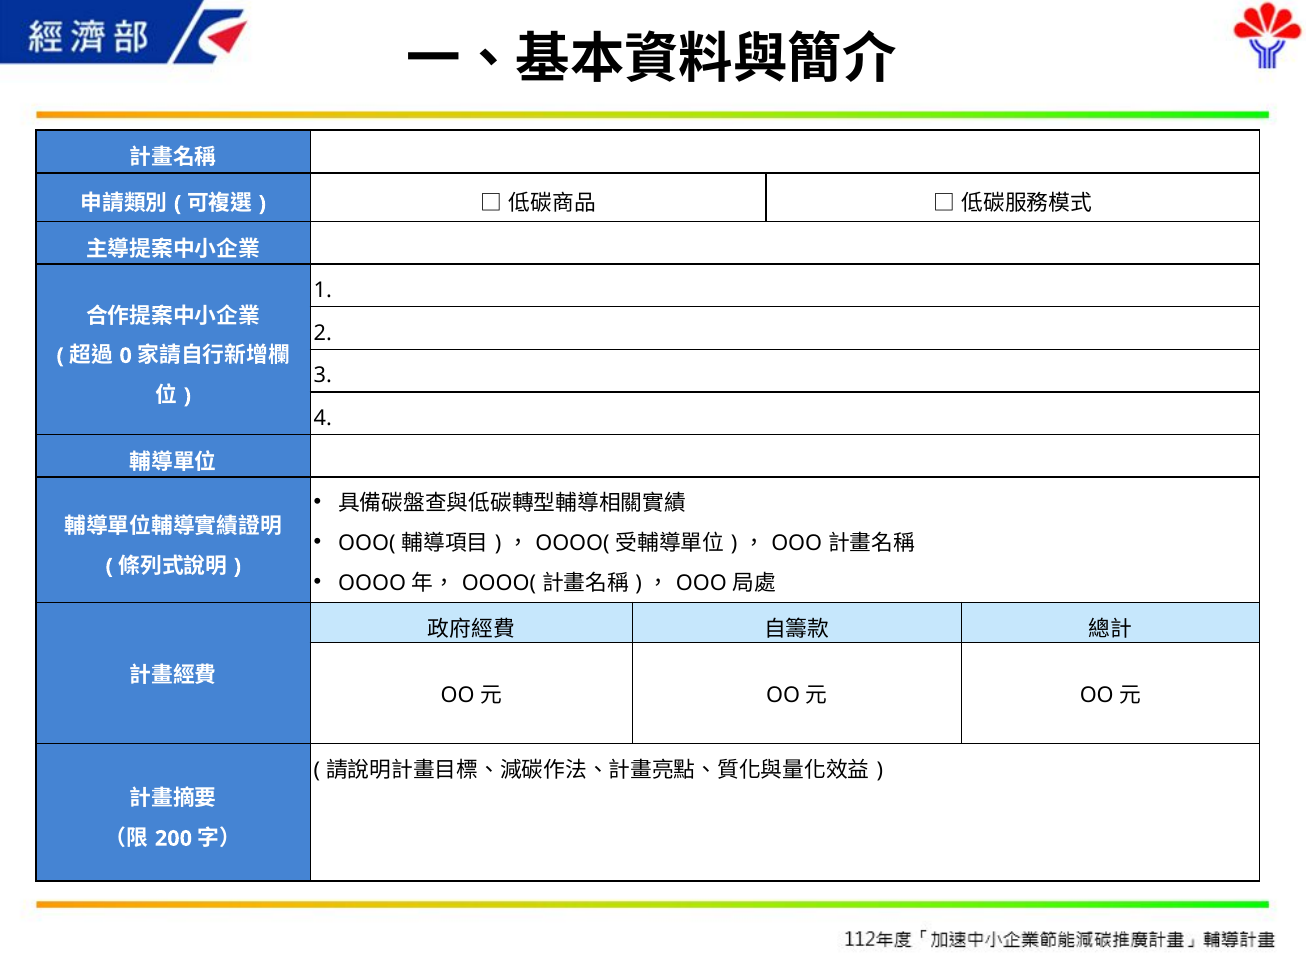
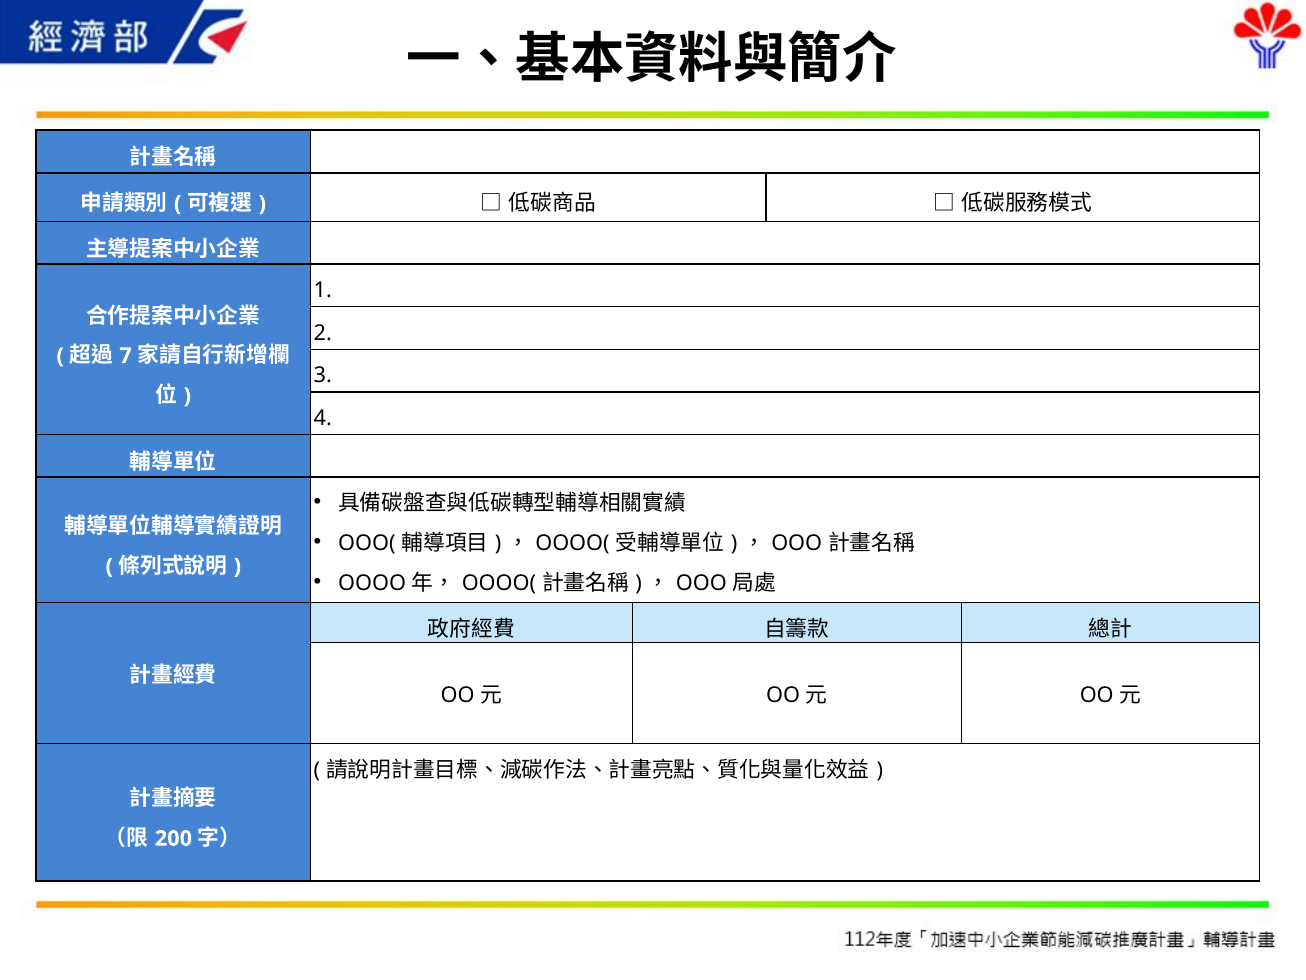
0: 0 -> 7 (126, 356)
